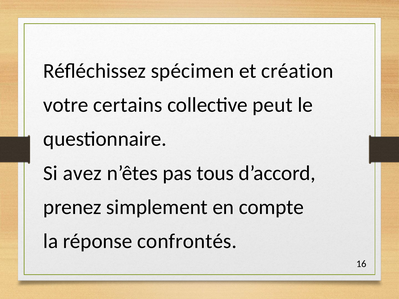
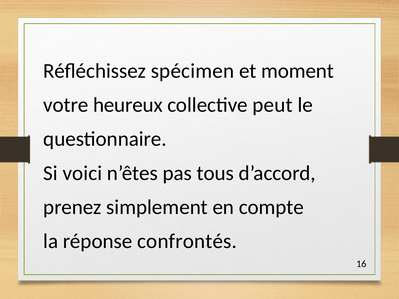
création: création -> moment (298, 71)
certains: certains -> heureux (128, 105)
avez: avez -> voici (82, 173)
